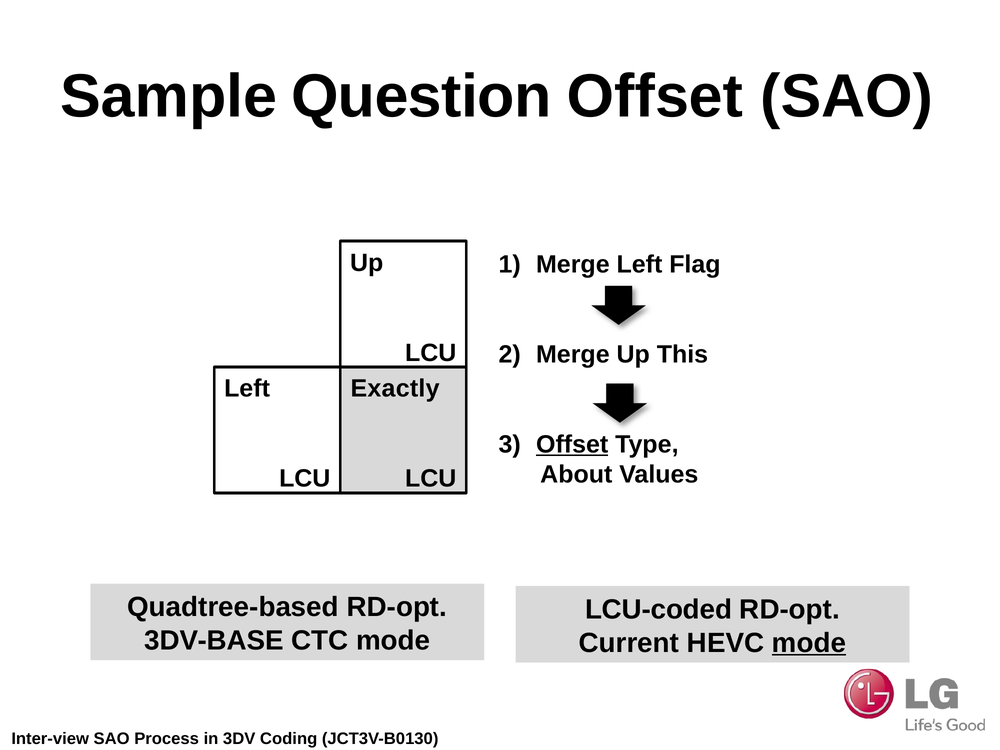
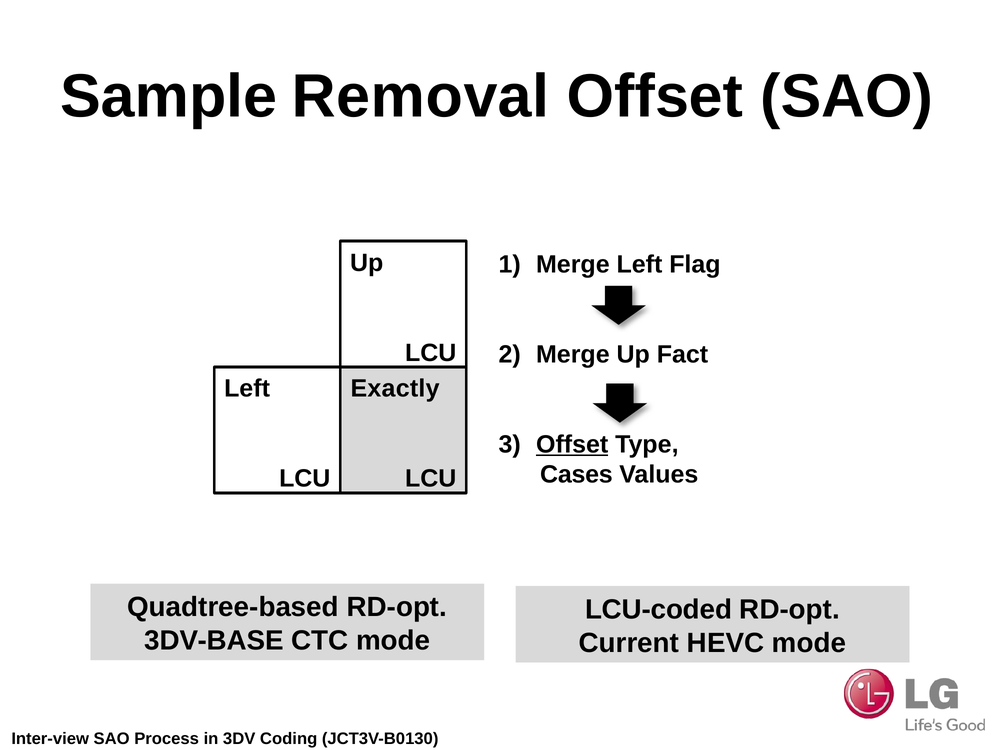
Question: Question -> Removal (421, 97)
This: This -> Fact (682, 355)
About: About -> Cases (576, 475)
mode underline: present -> none (809, 643)
